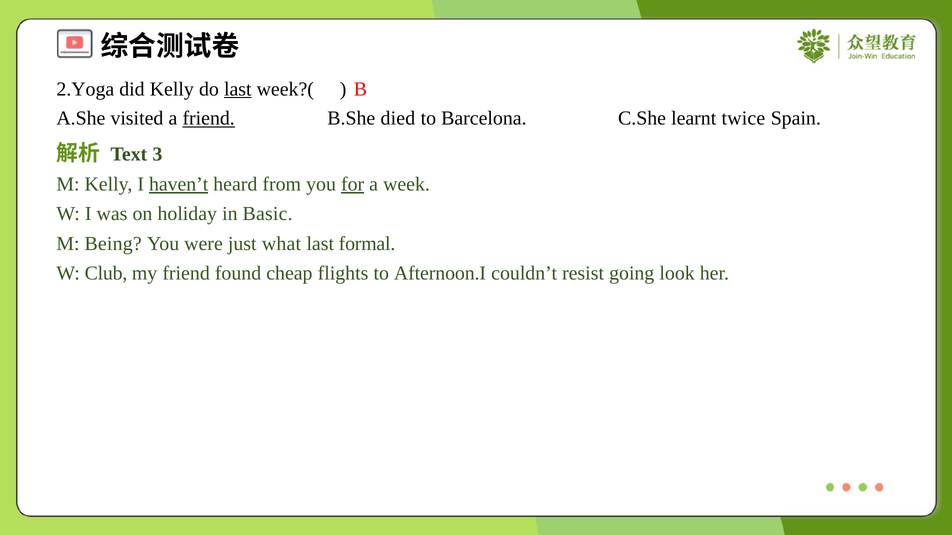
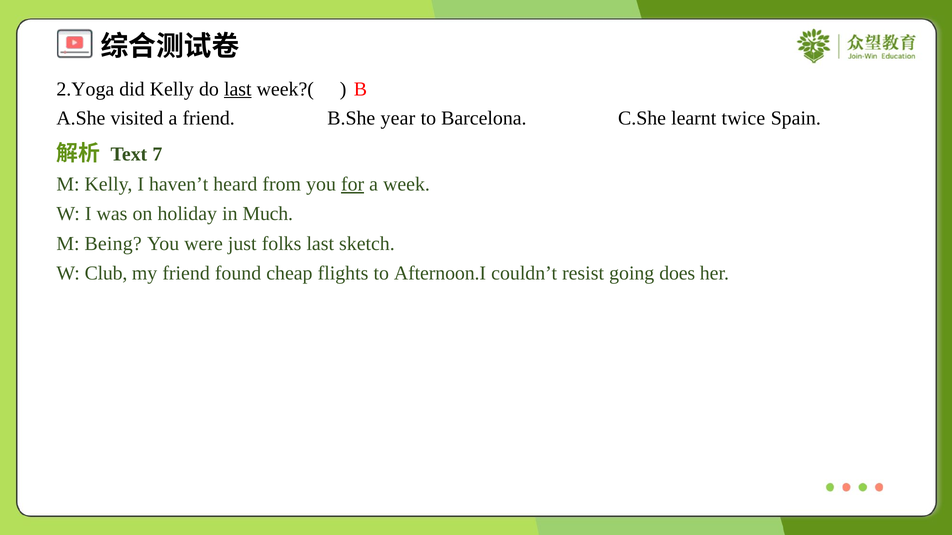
friend underline: present -> none (209, 119)
died: died -> year (398, 119)
3: 3 -> 7 (157, 154)
haven’t underline: present -> none (179, 184)
Basic: Basic -> Much (268, 214)
what: what -> folks (282, 244)
formal: formal -> sketch (367, 244)
look: look -> does (677, 274)
